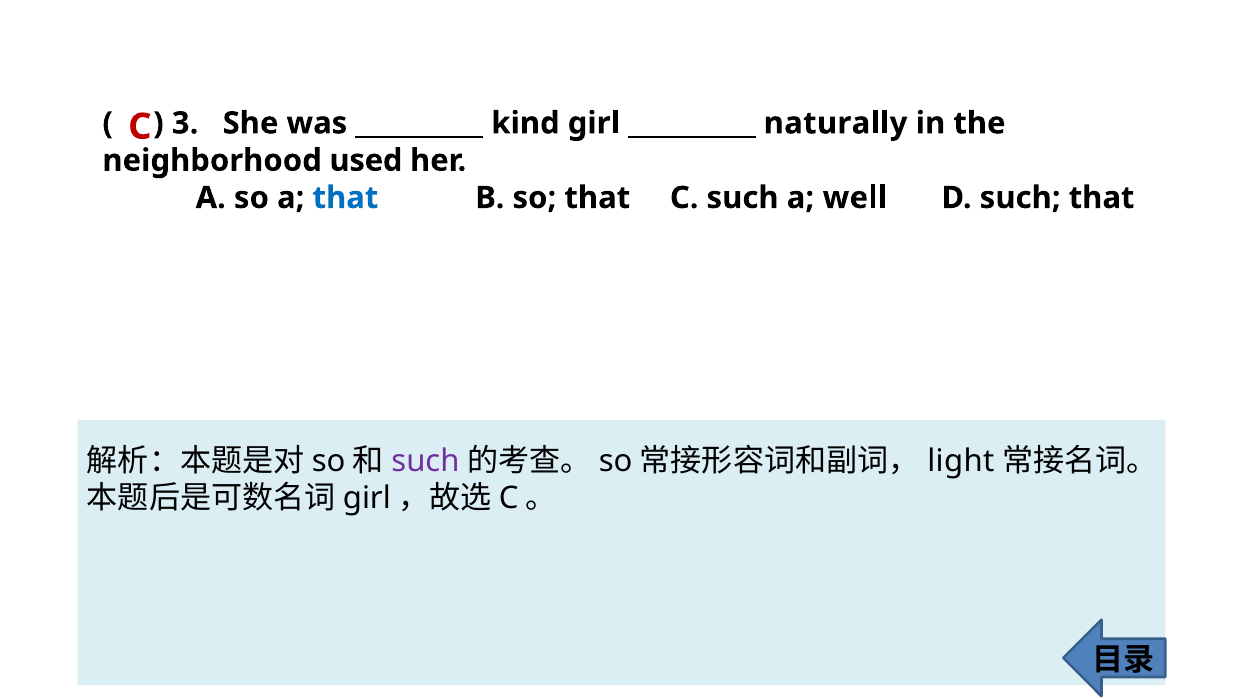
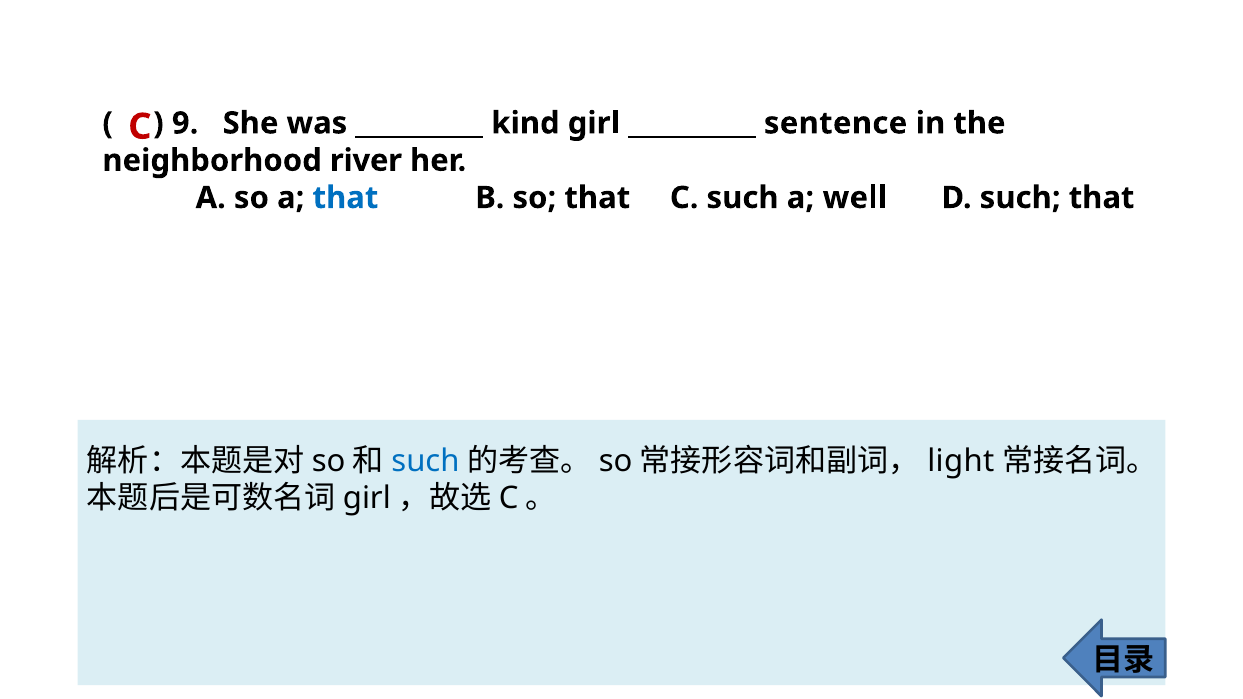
3: 3 -> 9 (185, 123)
naturally: naturally -> sentence (836, 123)
used: used -> river (366, 161)
such colour: purple -> blue (425, 461)
